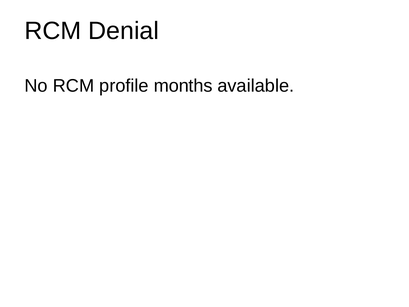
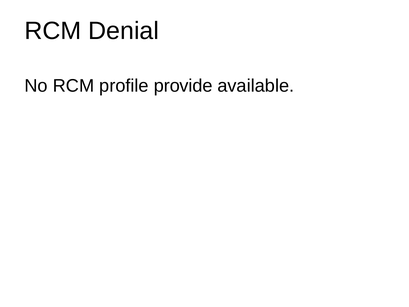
months: months -> provide (183, 86)
